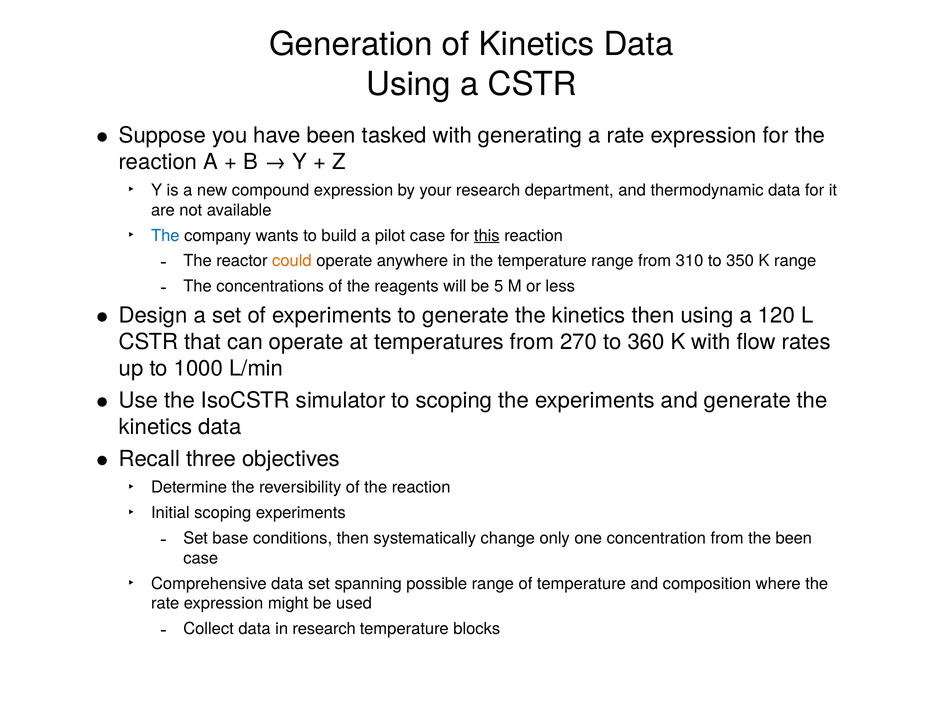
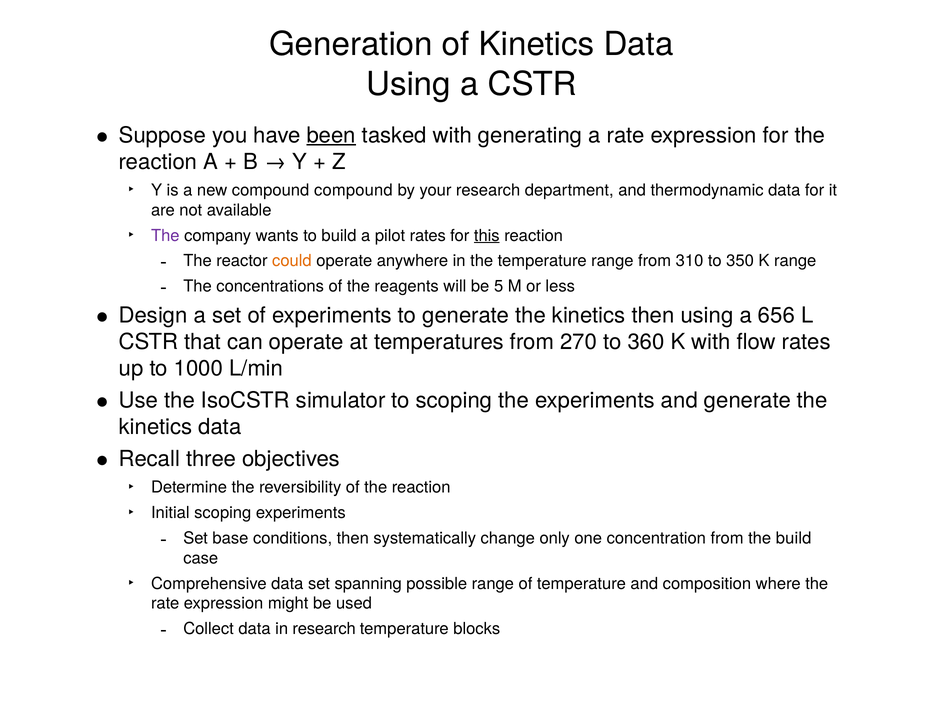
been underline: none -> present (331, 135)
compound expression: expression -> compound (353, 190)
The colour: blue -> purple (165, 236)
pilot case: case -> rates (428, 236)
120: 120 -> 656 (776, 316)
the been: been -> build (794, 538)
